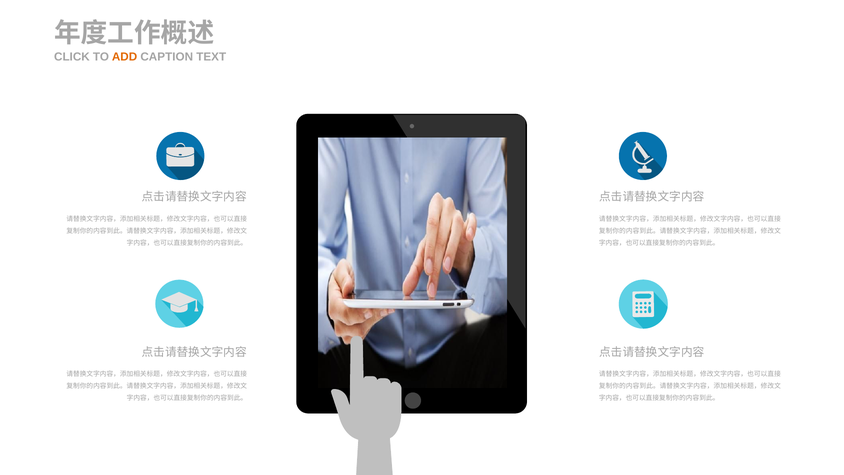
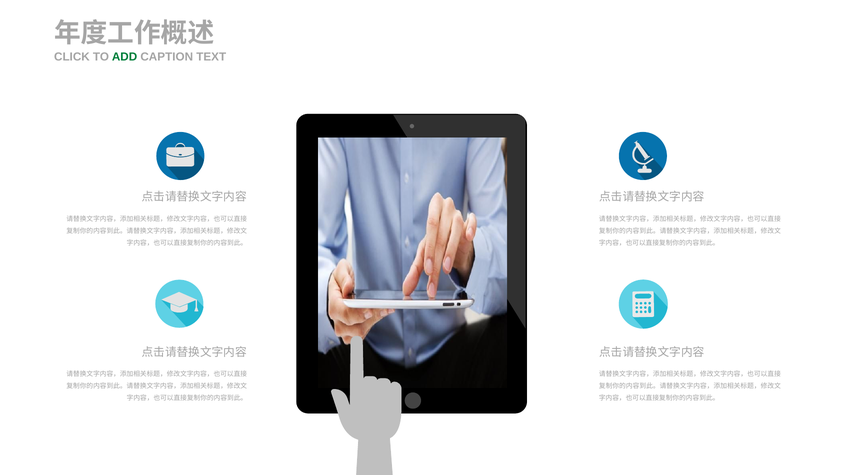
ADD colour: orange -> green (125, 57)
